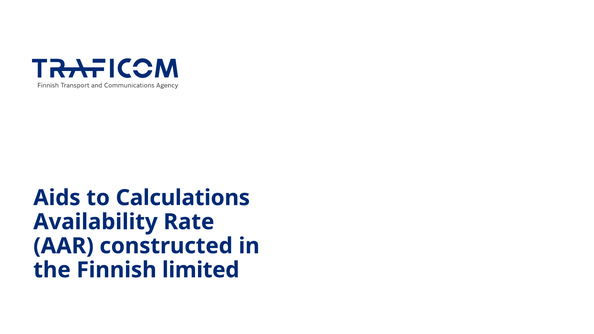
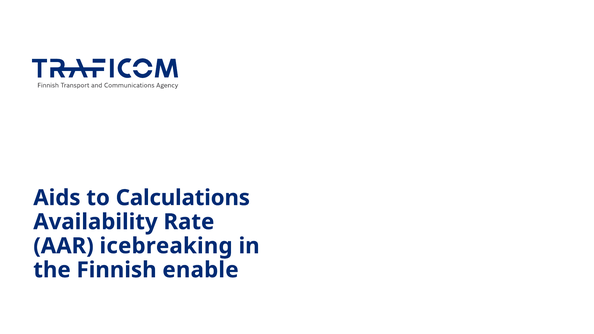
constructed: constructed -> icebreaking (166, 246)
limited: limited -> enable (201, 270)
